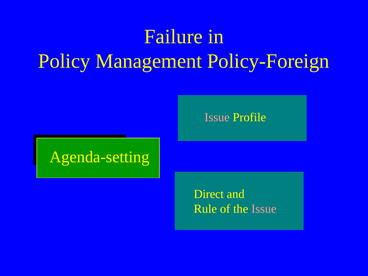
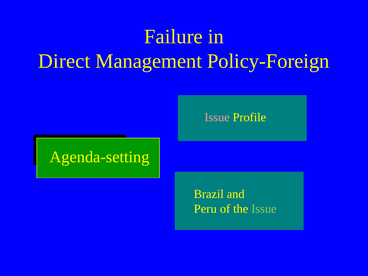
Policy: Policy -> Direct (64, 61)
Direct: Direct -> Brazil (209, 194)
Rule: Rule -> Peru (205, 209)
Issue colour: pink -> light green (264, 209)
